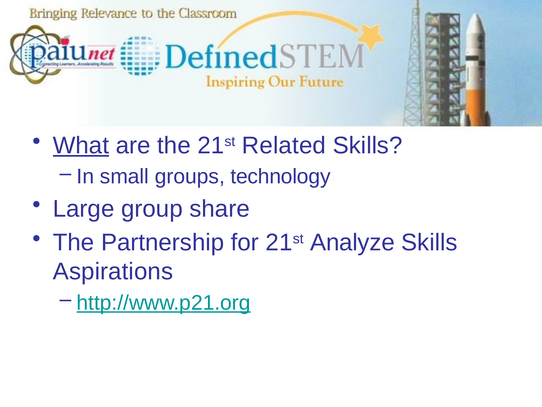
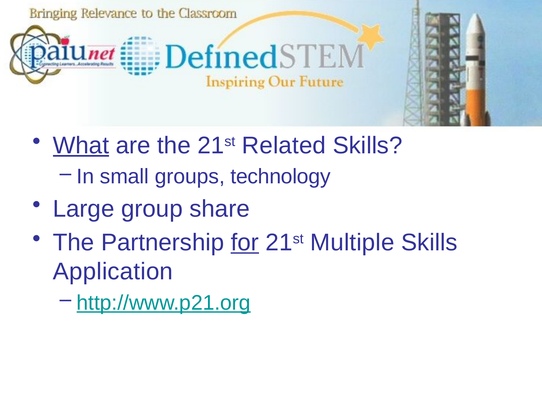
for underline: none -> present (245, 242)
Analyze: Analyze -> Multiple (352, 242)
Aspirations: Aspirations -> Application (113, 271)
